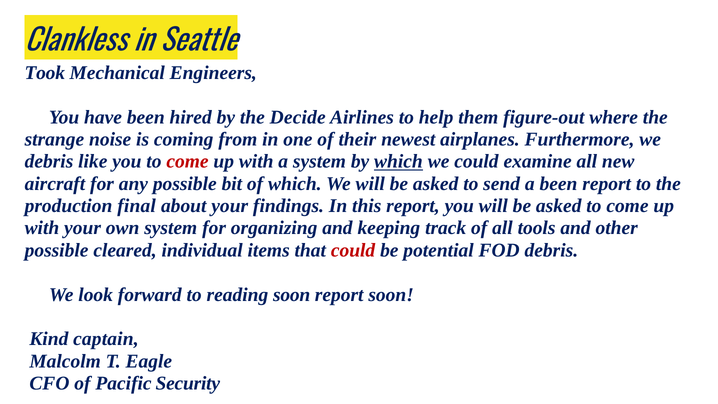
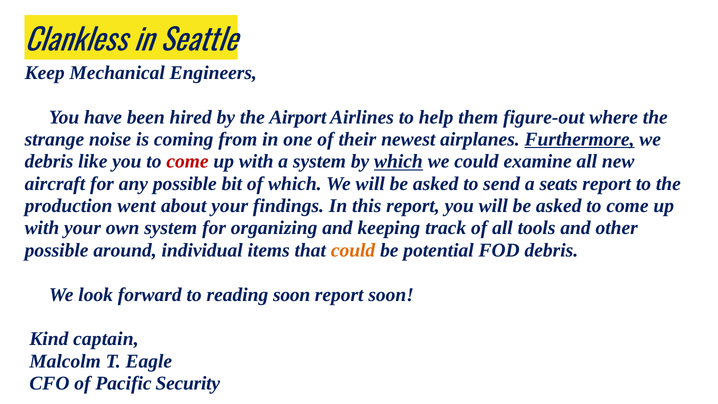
Took: Took -> Keep (45, 73)
Decide: Decide -> Airport (298, 117)
Furthermore underline: none -> present (580, 139)
a been: been -> seats (559, 184)
final: final -> went (137, 206)
cleared: cleared -> around (125, 250)
could colour: red -> orange (353, 250)
